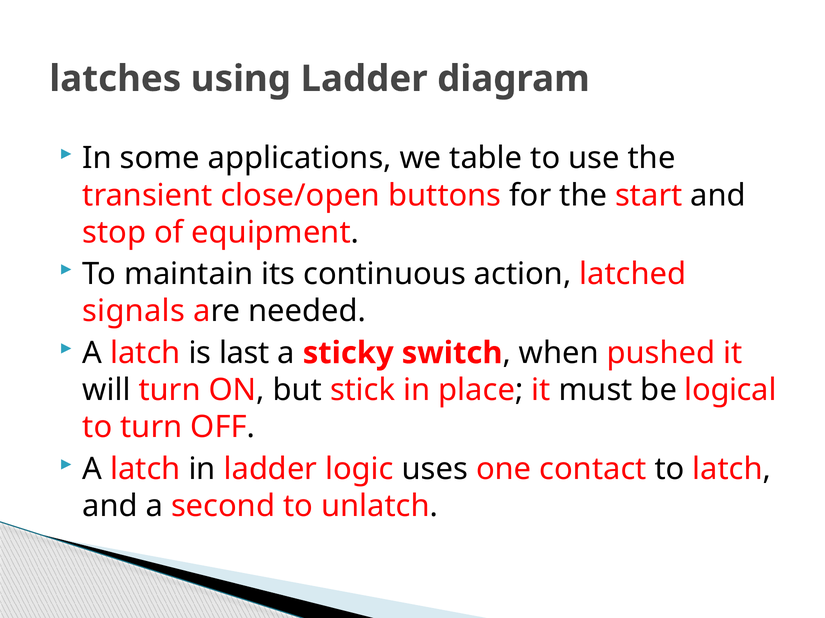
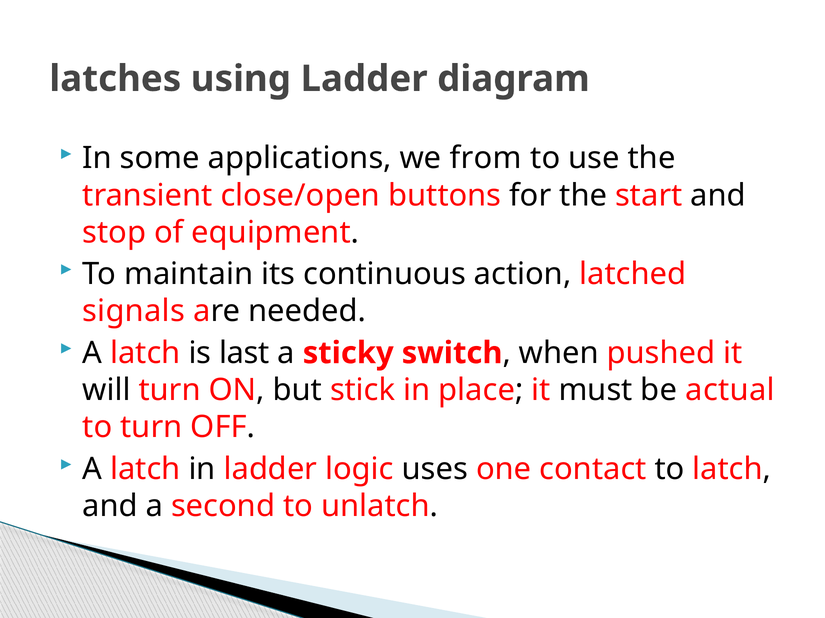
table: table -> from (486, 158)
logical: logical -> actual (730, 391)
